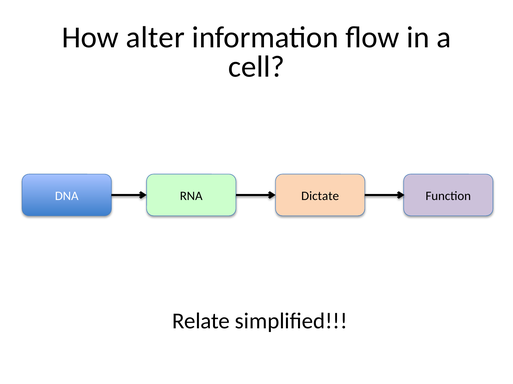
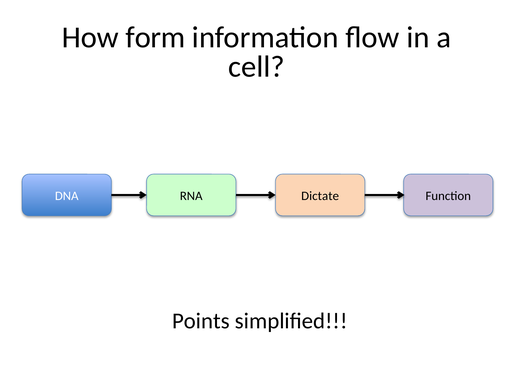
alter: alter -> form (156, 37)
Relate: Relate -> Points (201, 322)
